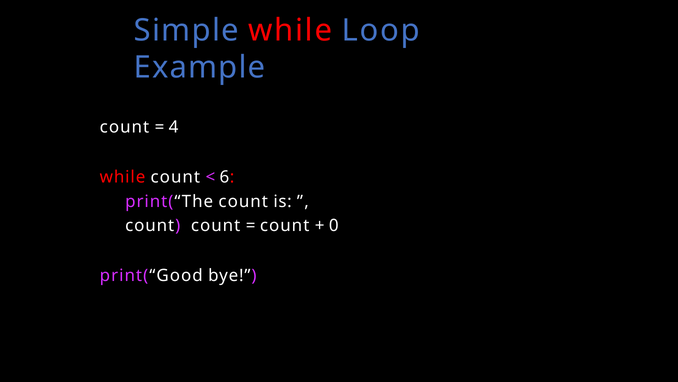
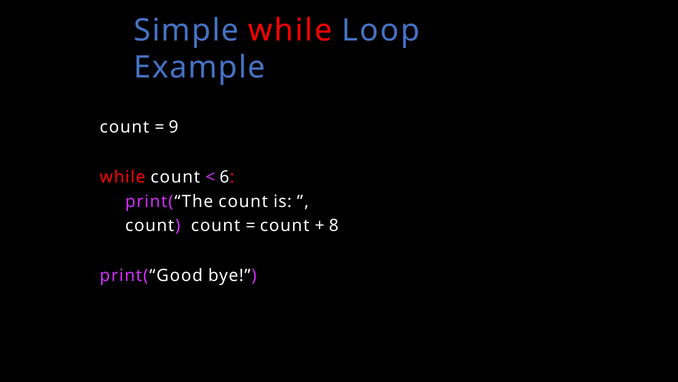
4: 4 -> 9 (174, 127)
0: 0 -> 8 (334, 225)
